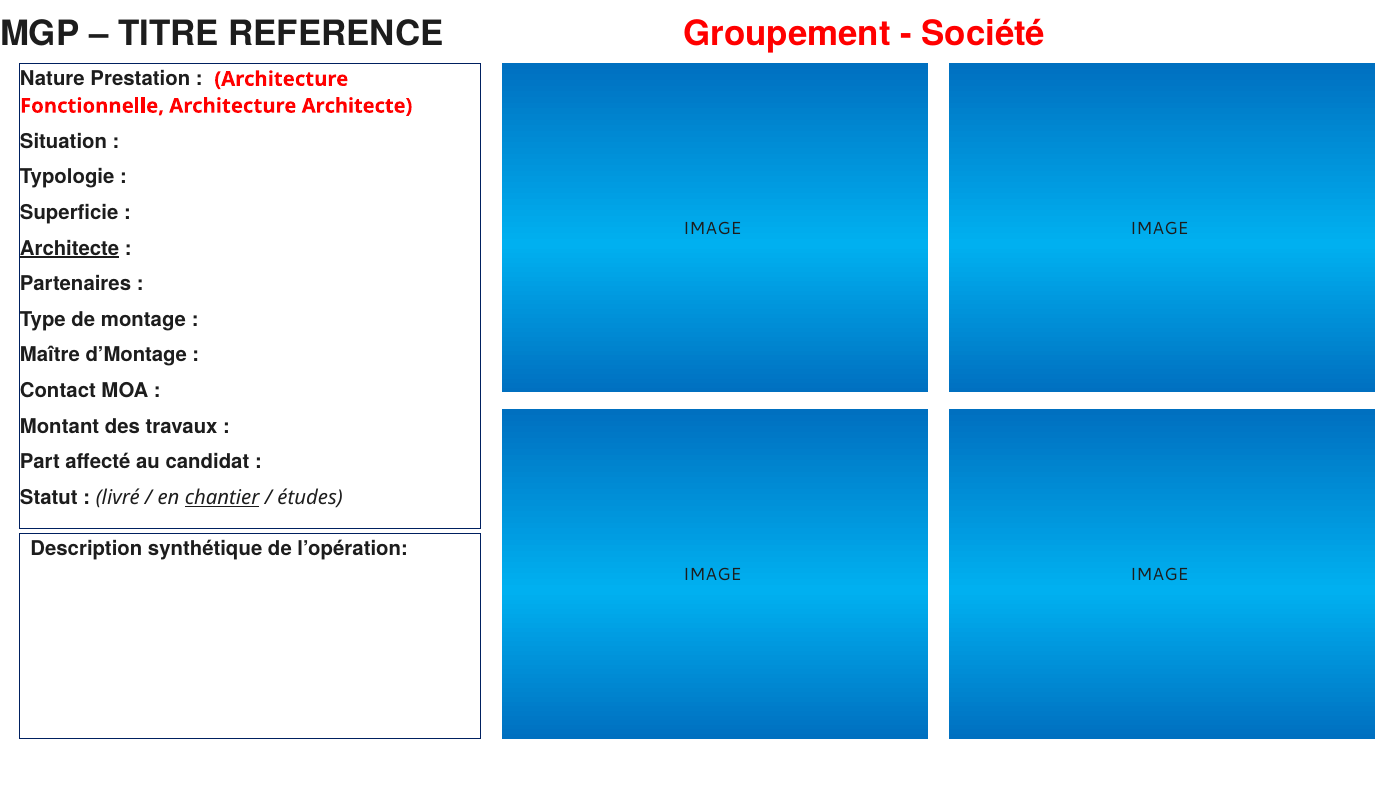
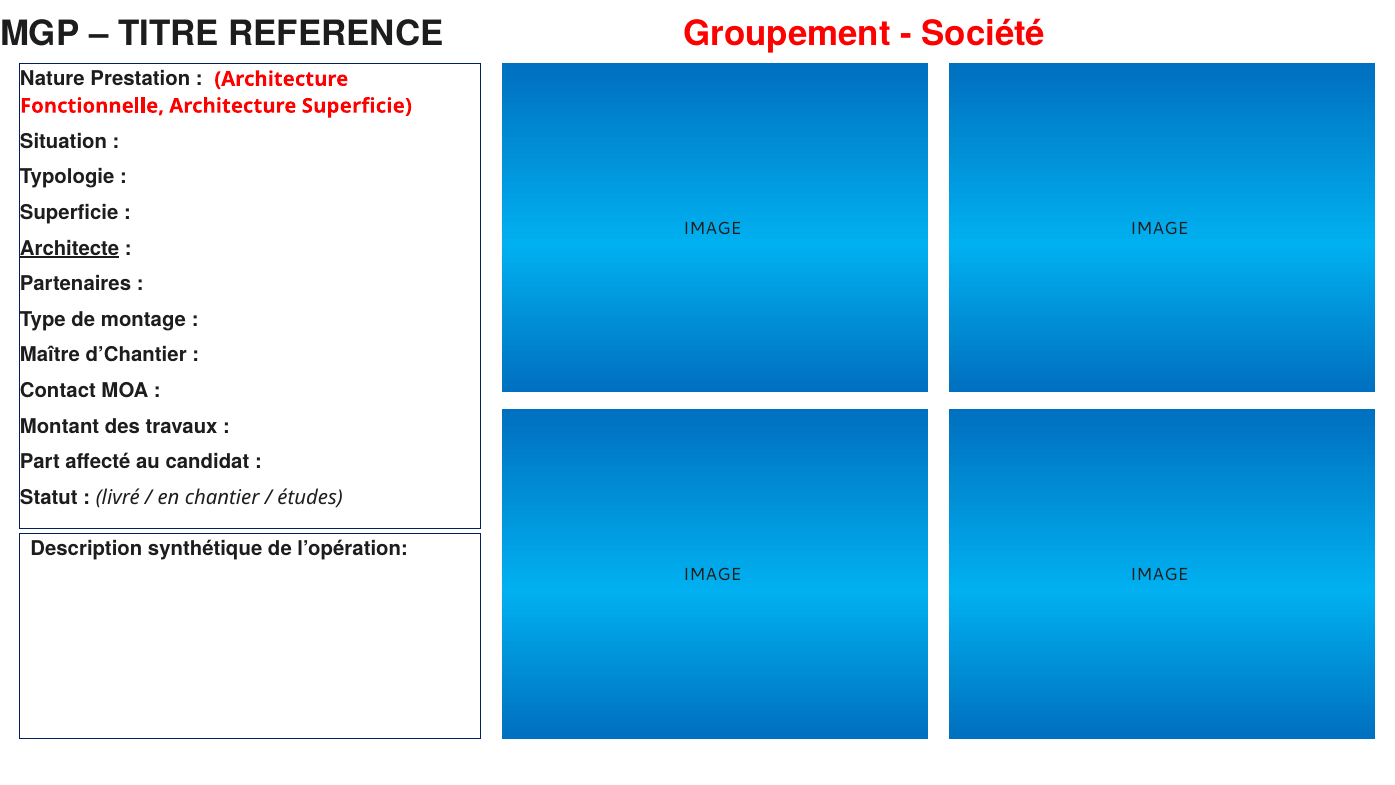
Architecture Architecte: Architecte -> Superficie (357, 106)
d’Montage: d’Montage -> d’Chantier (136, 355)
chantier underline: present -> none (222, 497)
